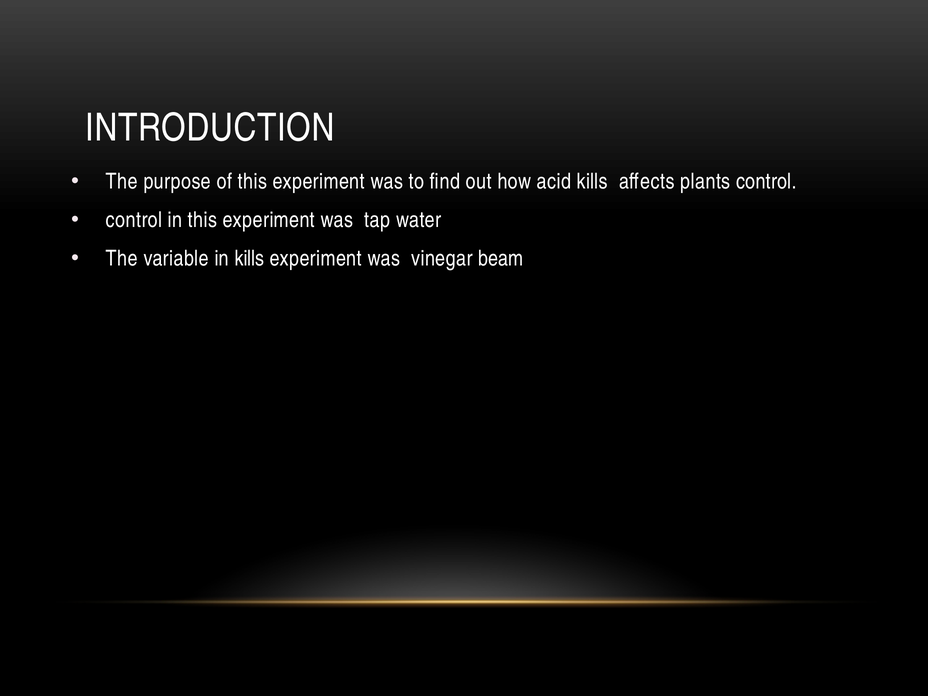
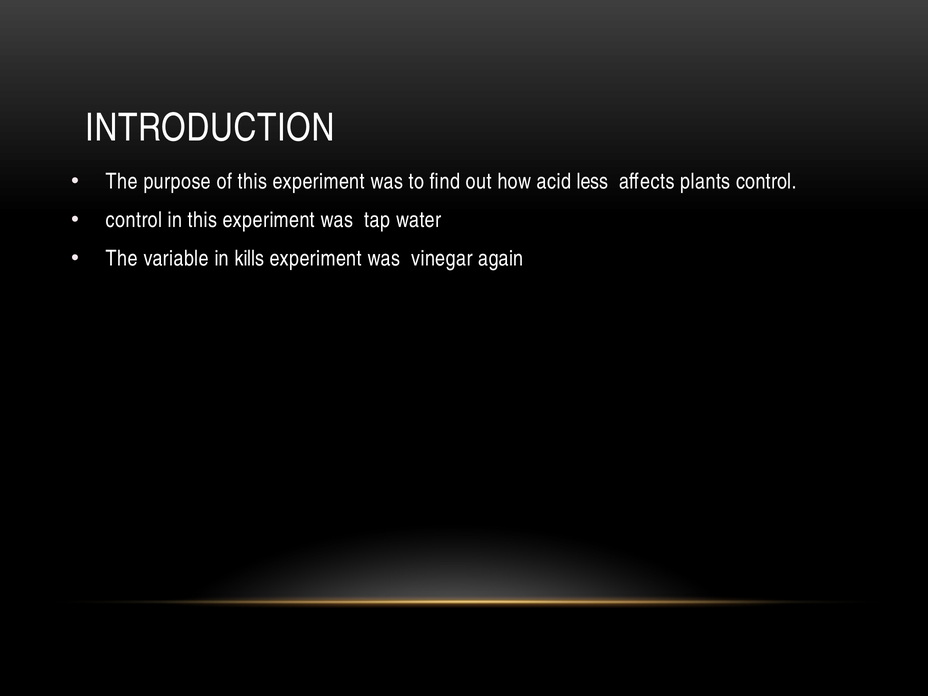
acid kills: kills -> less (592, 182)
beam: beam -> again (501, 259)
